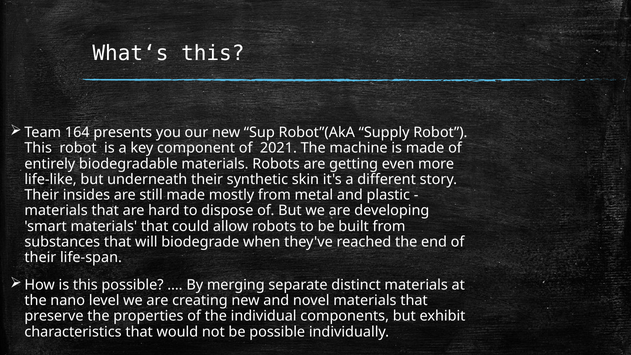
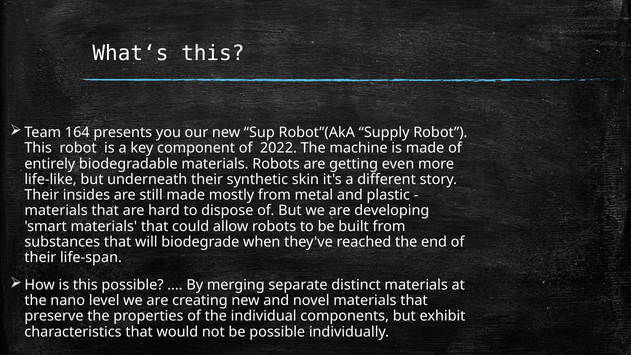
2021: 2021 -> 2022 (278, 148)
